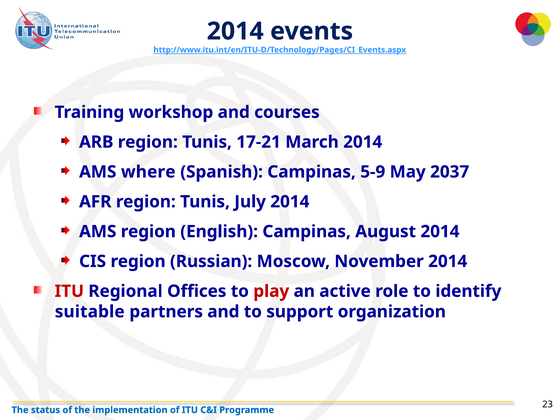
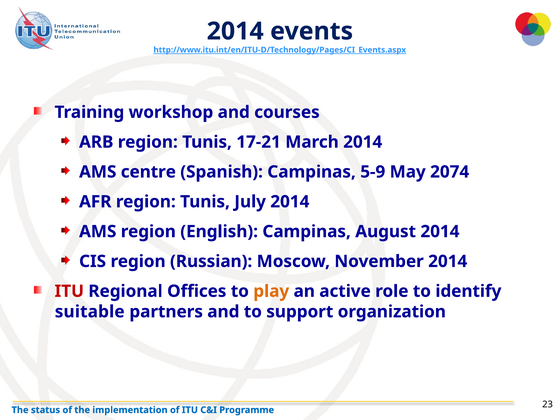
where: where -> centre (148, 172)
2037: 2037 -> 2074 (450, 172)
play colour: red -> orange (271, 291)
